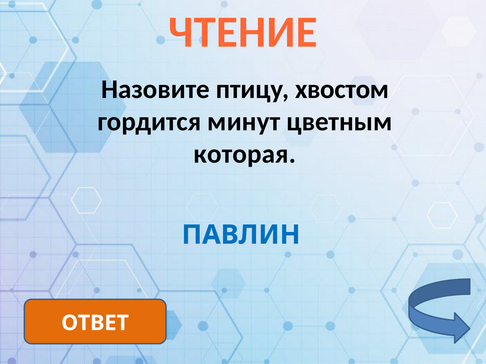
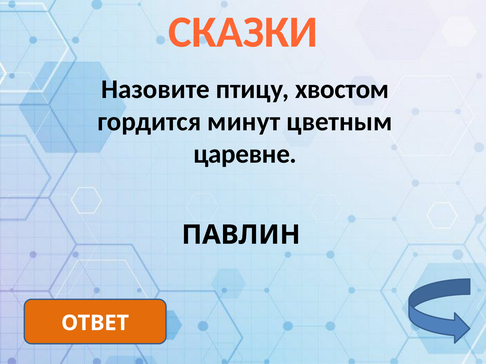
ЧТЕНИЕ: ЧТЕНИЕ -> СКАЗКИ (243, 32)
которая: которая -> царевне (245, 154)
ПАВЛИН colour: blue -> black (241, 235)
